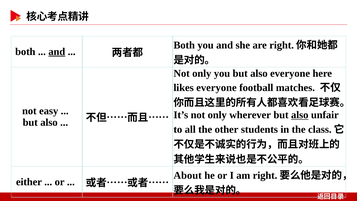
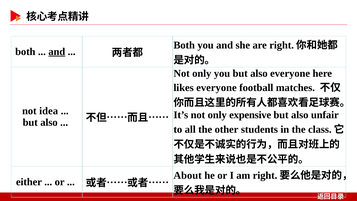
easy: easy -> idea (49, 111)
wherever: wherever -> expensive (250, 115)
also underline: present -> none (300, 115)
